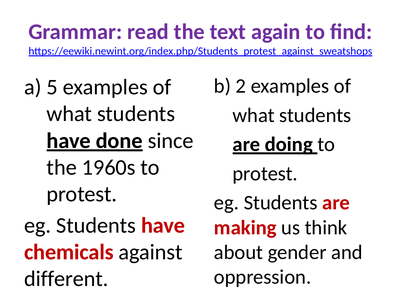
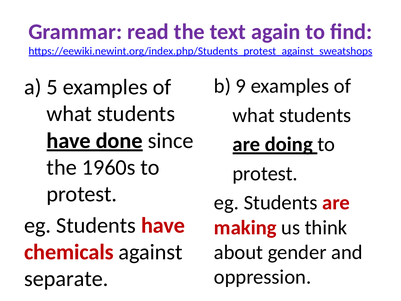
2: 2 -> 9 (241, 86)
different: different -> separate (66, 279)
